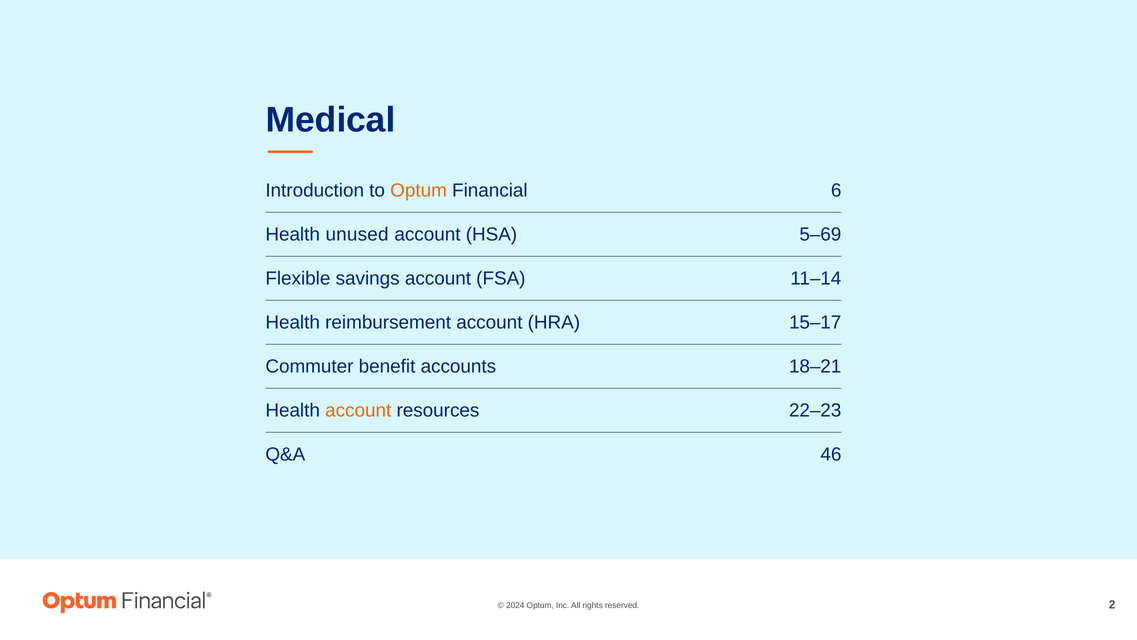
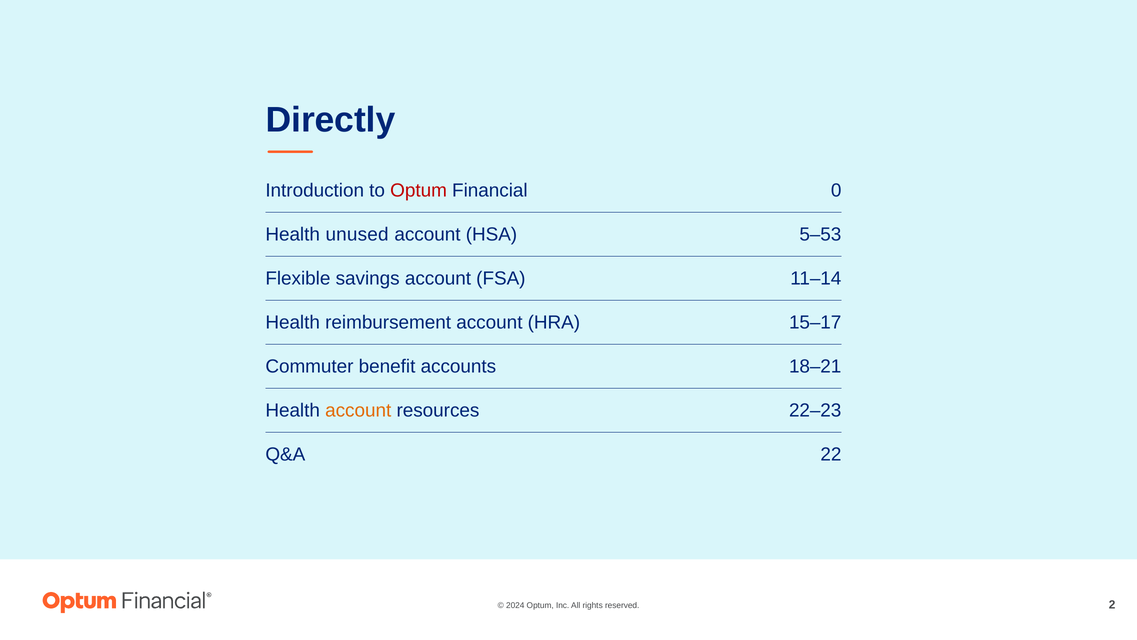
Medical: Medical -> Directly (331, 120)
Optum colour: orange -> red (419, 191)
6: 6 -> 0 (836, 191)
5–69: 5–69 -> 5–53 (820, 234)
46: 46 -> 22 (831, 454)
